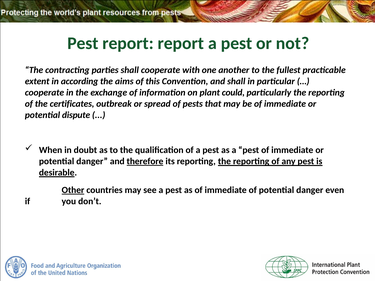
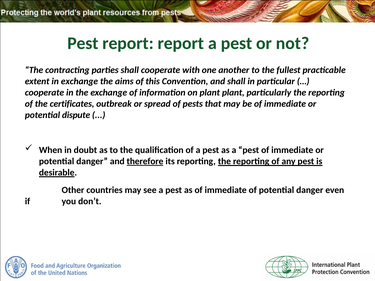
in according: according -> exchange (79, 81)
plant could: could -> plant (233, 93)
Other underline: present -> none (73, 190)
